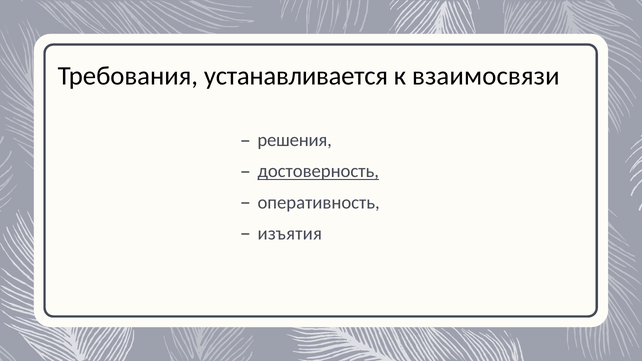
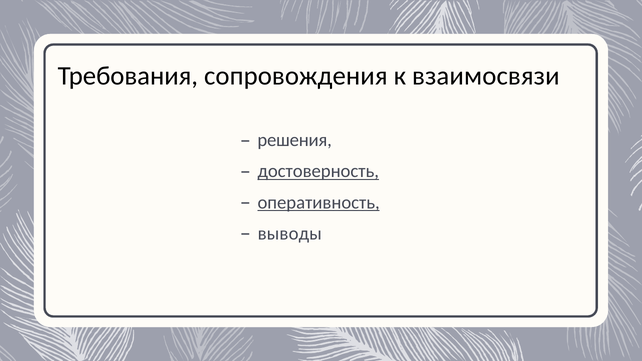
устанавливается: устанавливается -> сопровождения (296, 76)
оперативность underline: none -> present (319, 202)
изъятия: изъятия -> выводы (290, 234)
